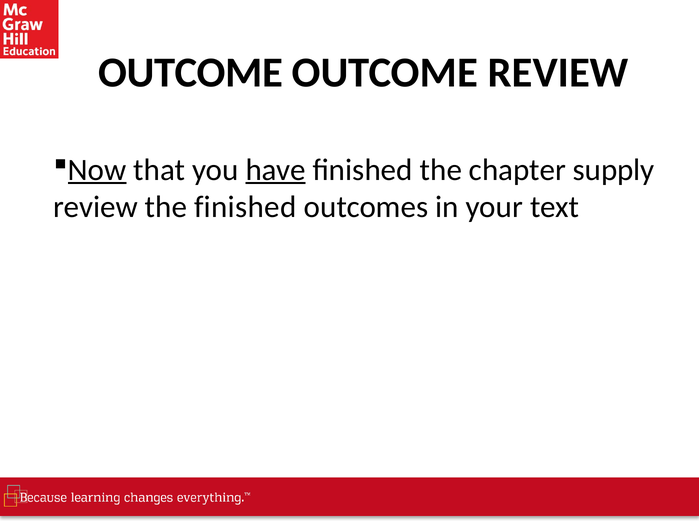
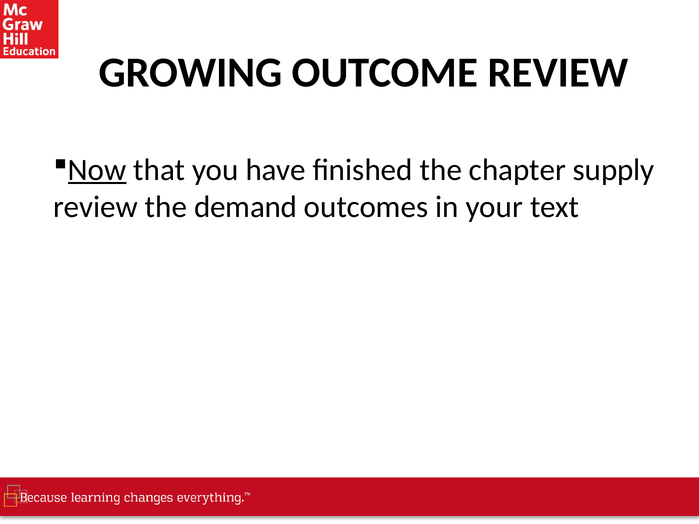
OUTCOME: OUTCOME -> GROWING (191, 73)
have underline: present -> none (276, 170)
the finished: finished -> demand (246, 207)
